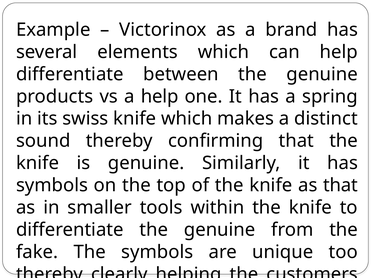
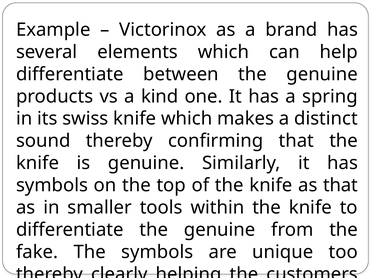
a help: help -> kind (160, 96)
